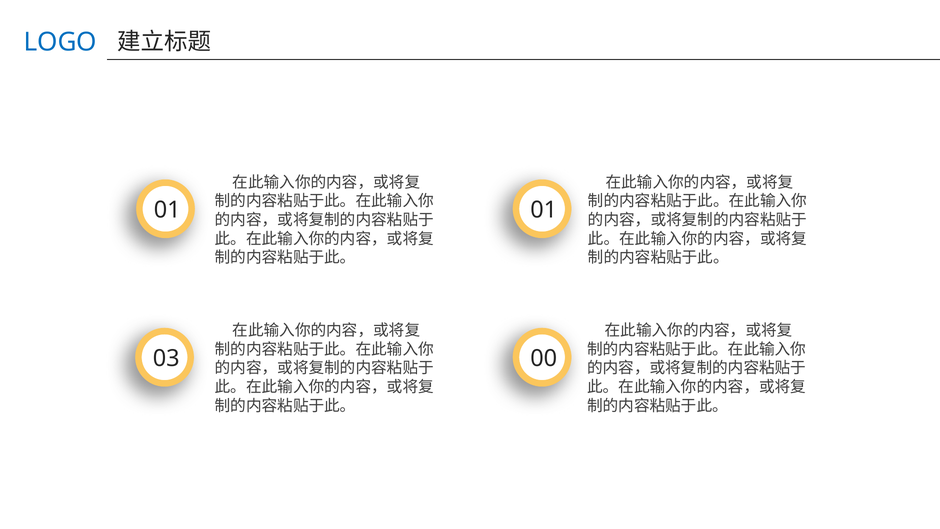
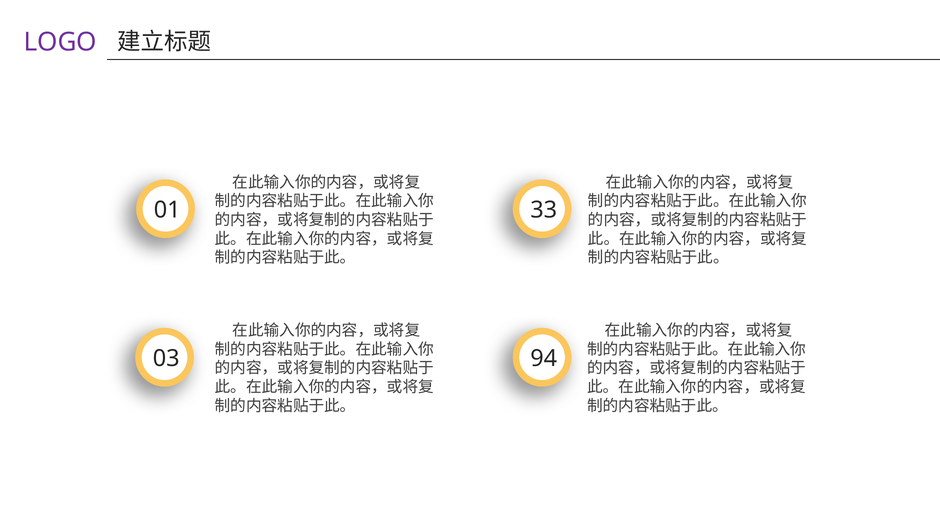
LOGO colour: blue -> purple (60, 42)
01 01: 01 -> 33 (544, 210)
00: 00 -> 94 (544, 358)
